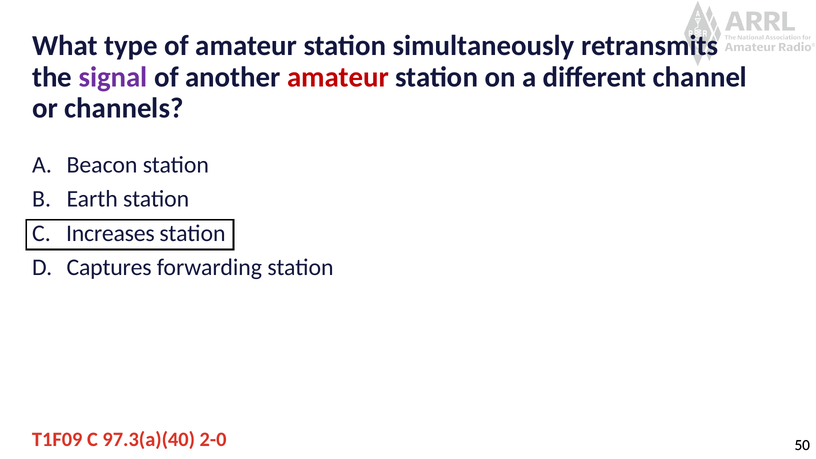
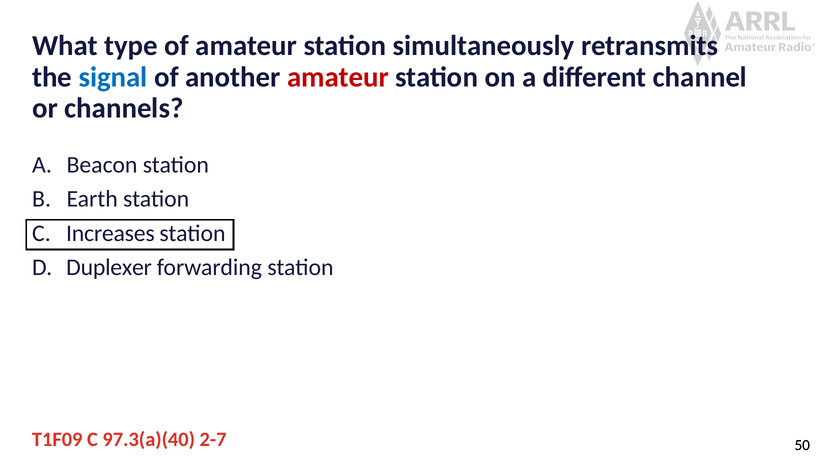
signal colour: purple -> blue (113, 77)
Captures: Captures -> Duplexer (109, 267)
2-0: 2-0 -> 2-7 (213, 439)
